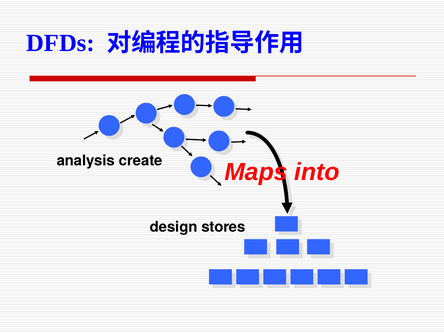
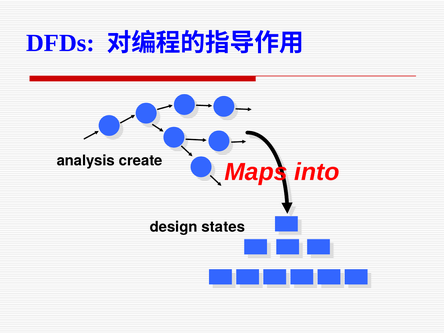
stores: stores -> states (223, 227)
